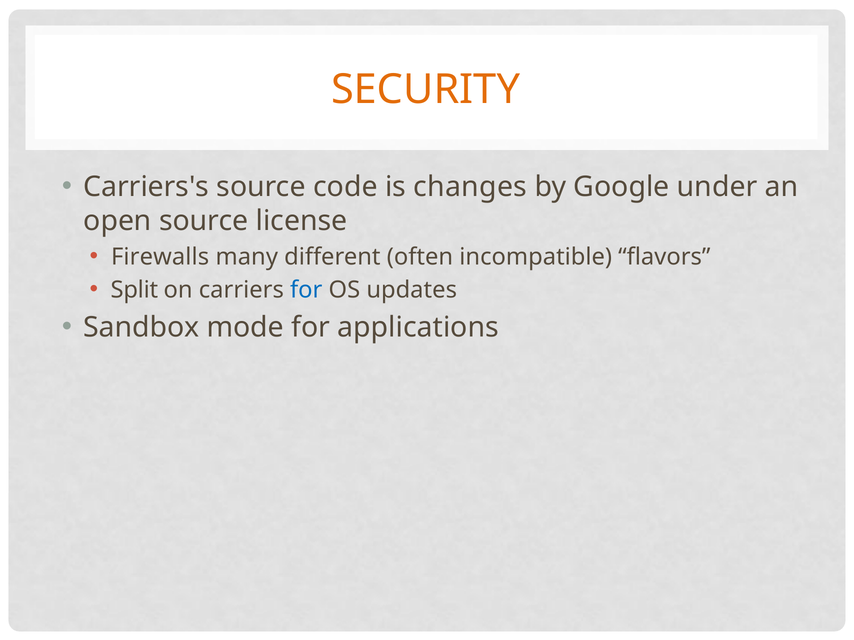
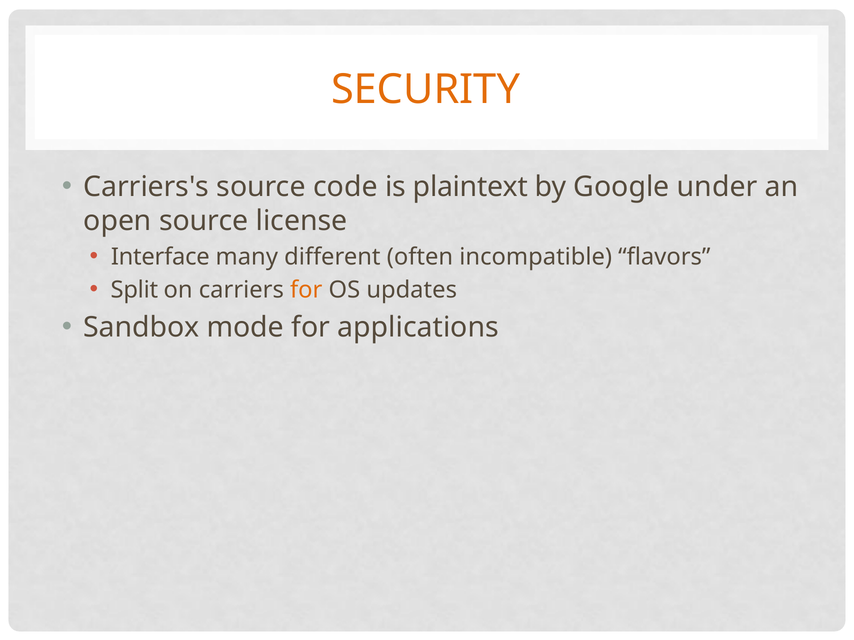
changes: changes -> plaintext (470, 187)
Firewalls: Firewalls -> Interface (160, 257)
for colour: blue -> orange (306, 290)
